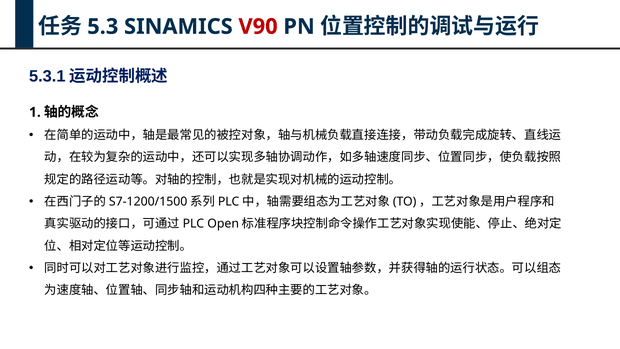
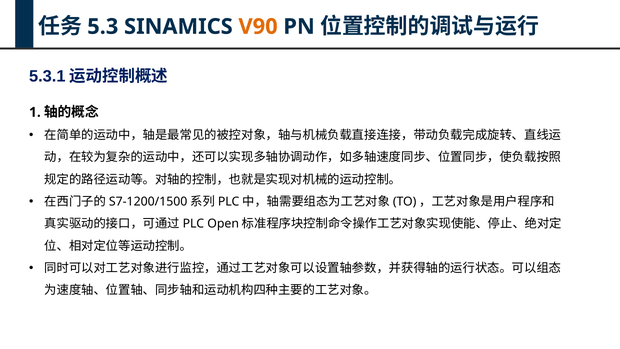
V90 colour: red -> orange (258, 27)
